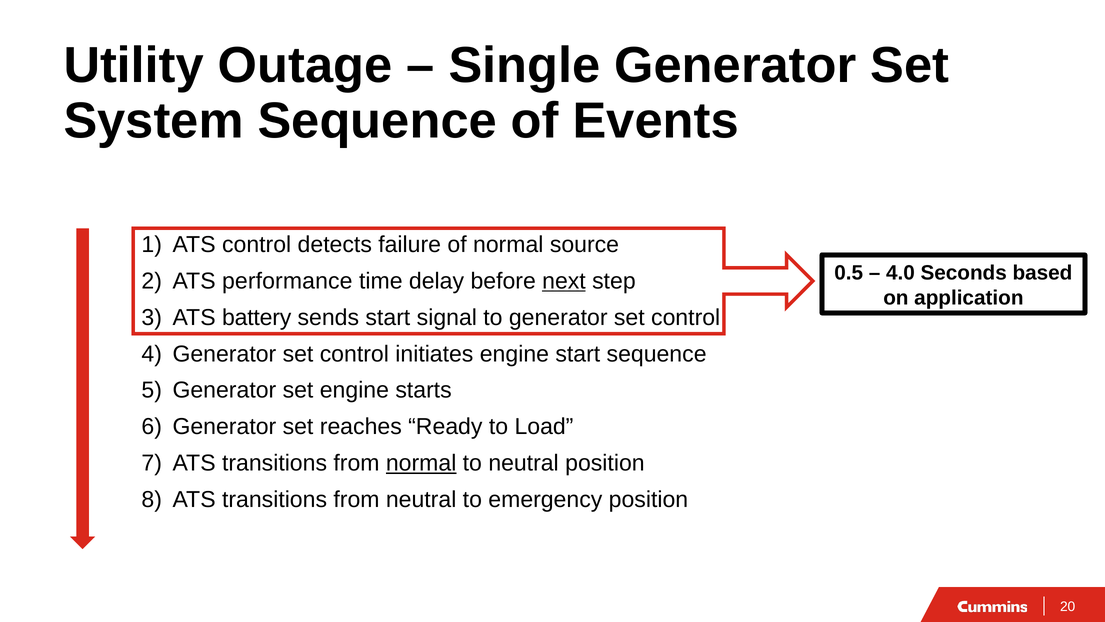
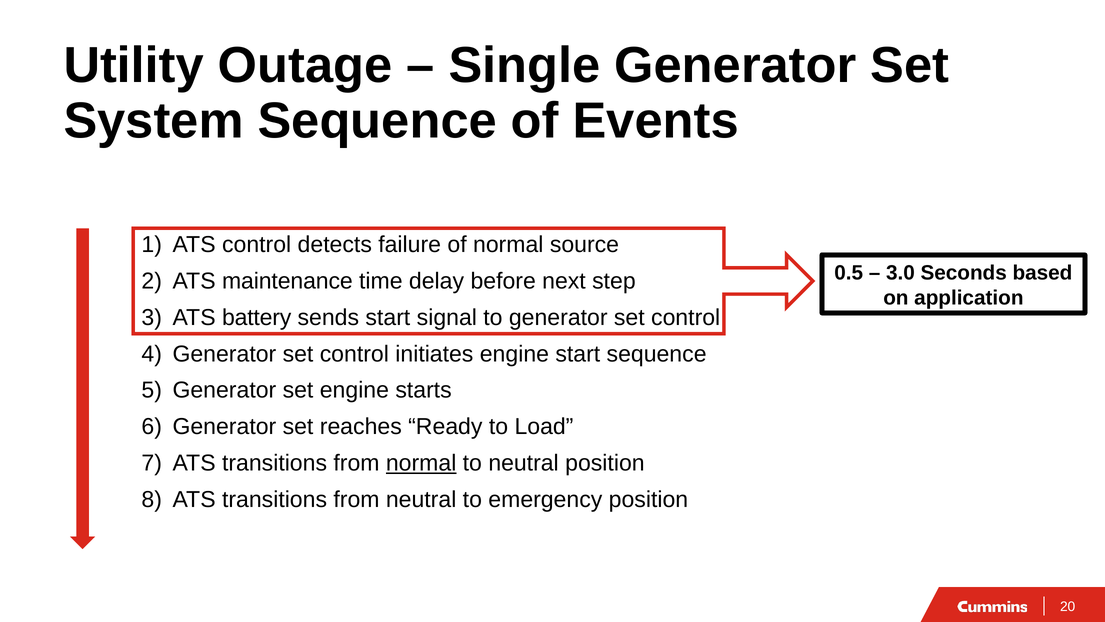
4.0: 4.0 -> 3.0 (900, 273)
performance: performance -> maintenance (287, 281)
next underline: present -> none (564, 281)
